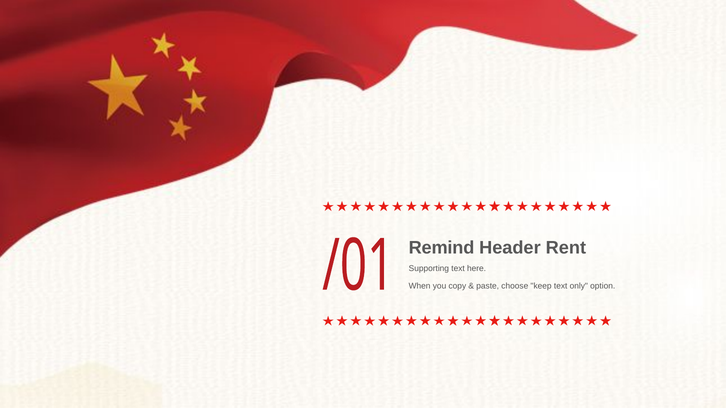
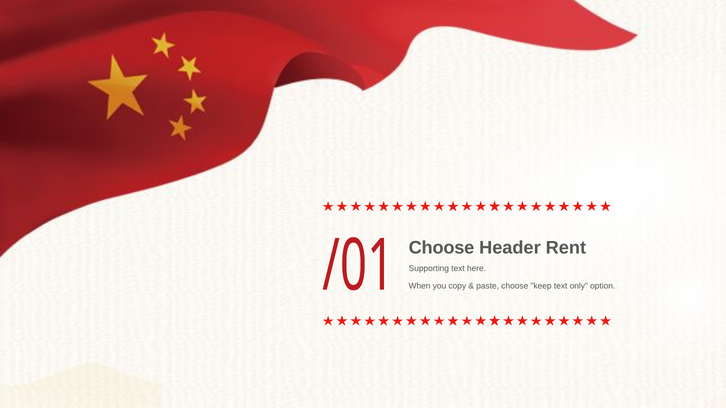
Remind: Remind -> Choose (442, 248)
